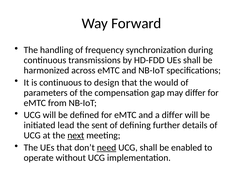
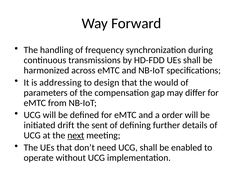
is continuous: continuous -> addressing (60, 83)
a differ: differ -> order (172, 115)
lead: lead -> drift (66, 125)
need underline: present -> none (107, 148)
